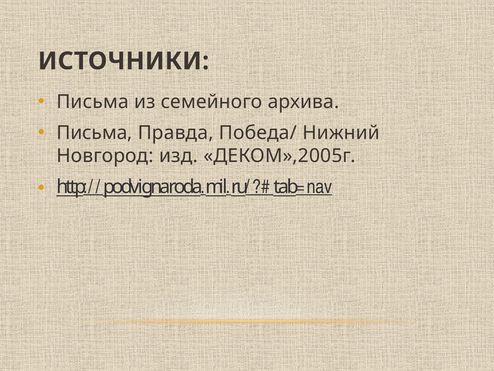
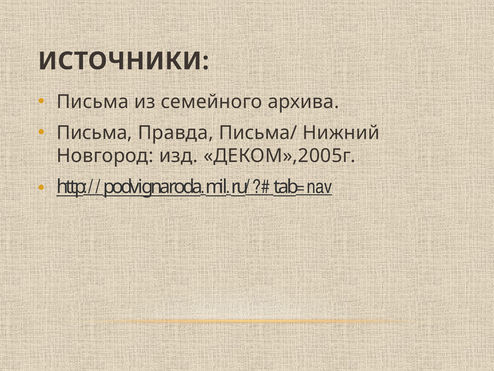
Победа/: Победа/ -> Письма/ (258, 133)
